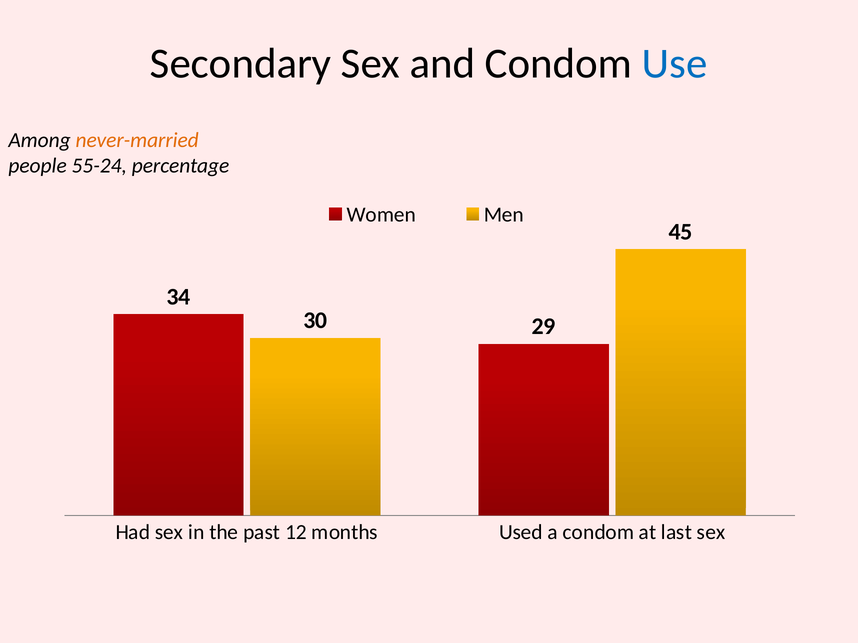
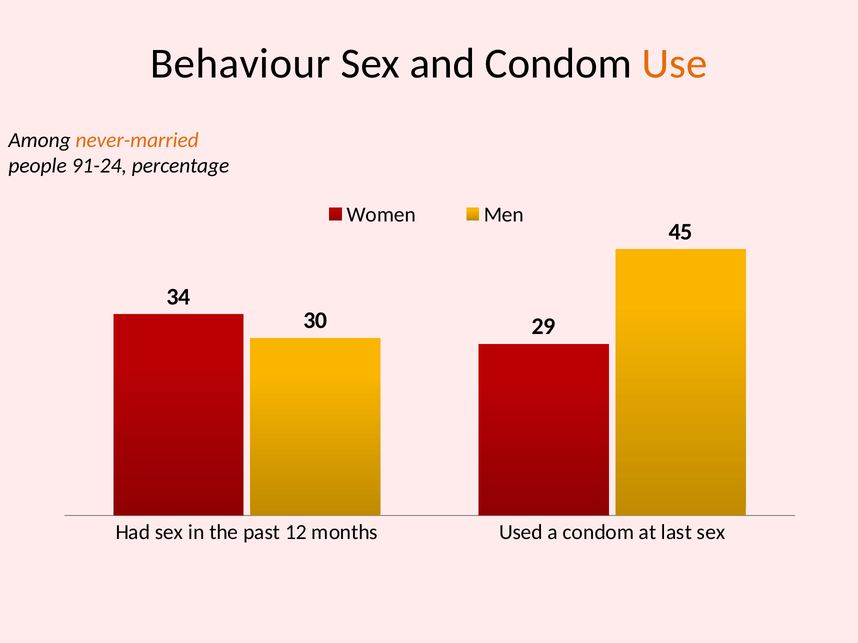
Secondary: Secondary -> Behaviour (240, 64)
Use colour: blue -> orange (675, 64)
55-24: 55-24 -> 91-24 (99, 166)
